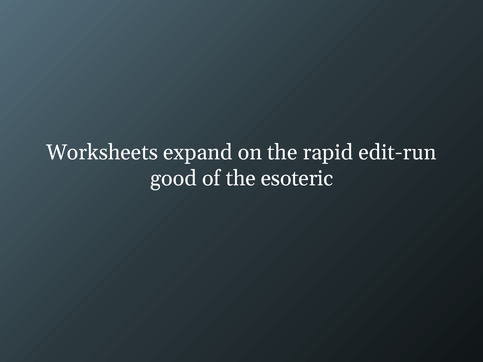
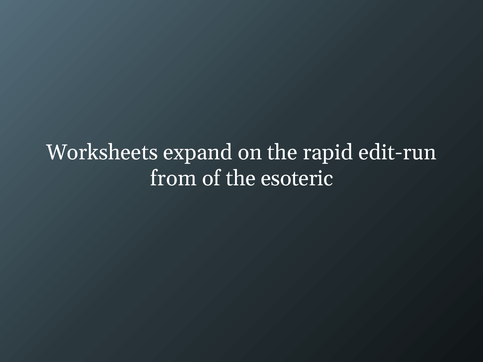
good: good -> from (173, 178)
